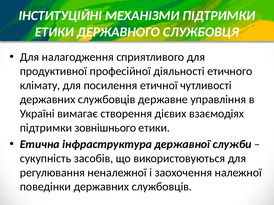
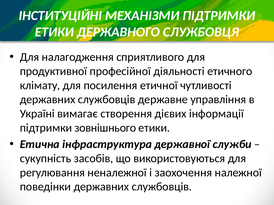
взаємодіях: взаємодіях -> інформації (216, 114)
